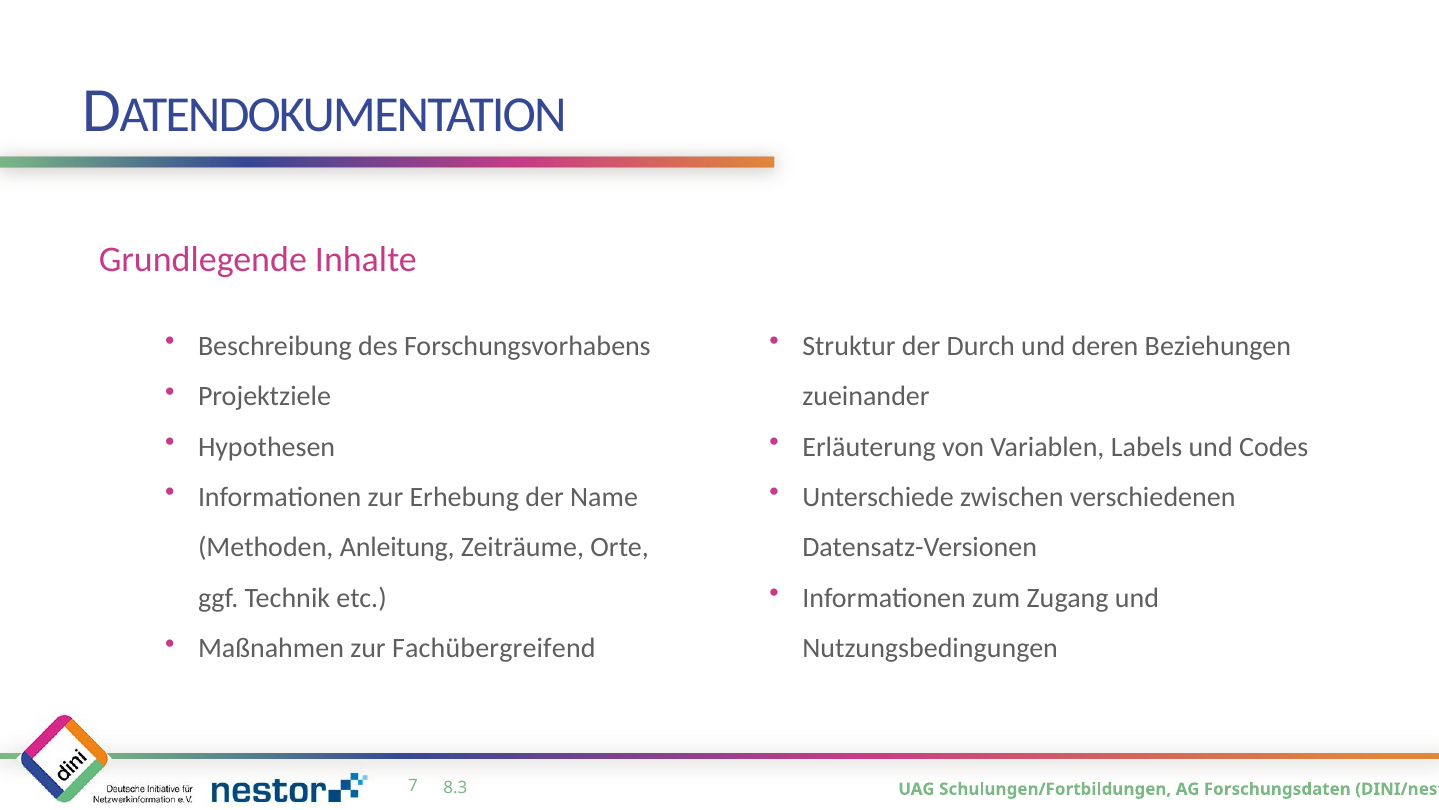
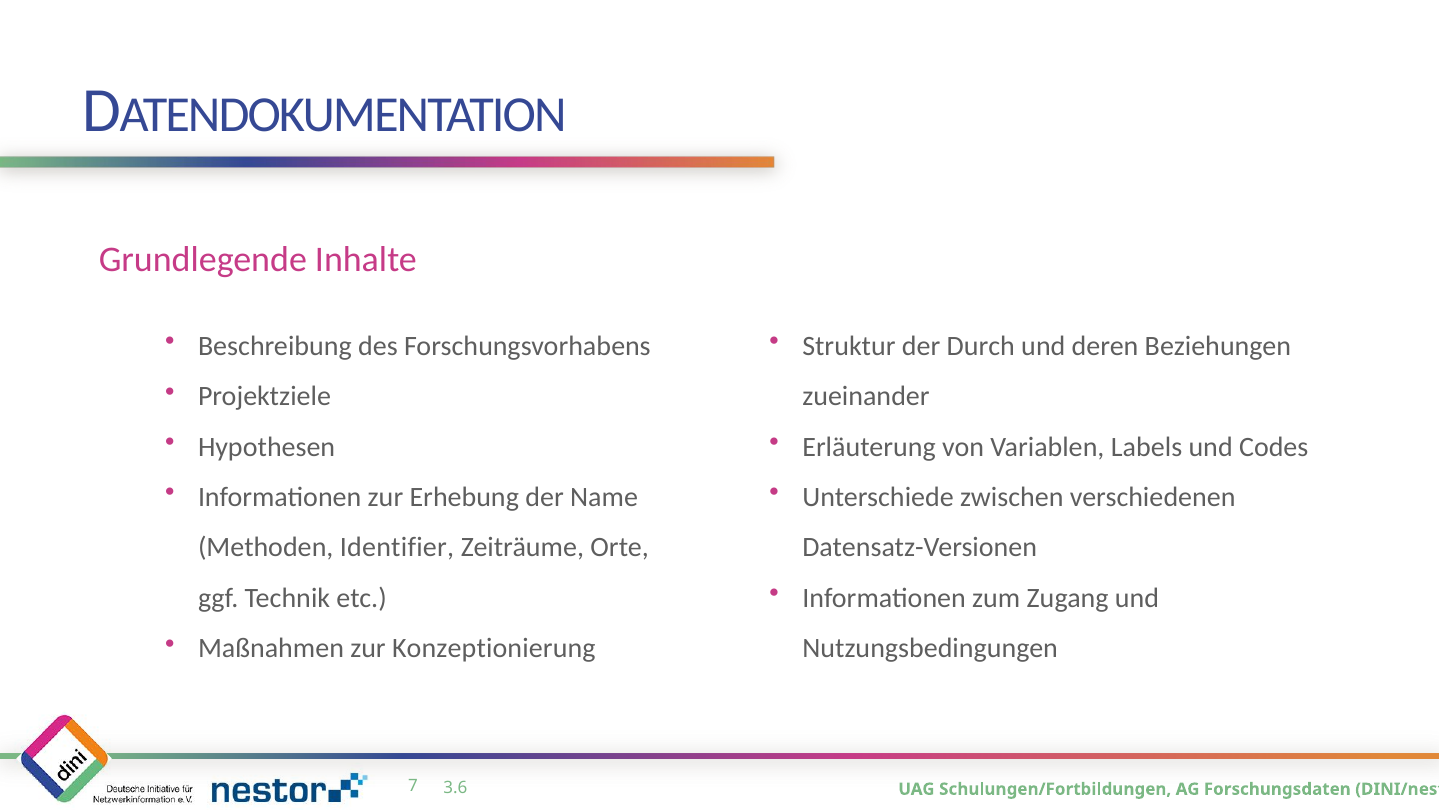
Anleitung: Anleitung -> Identifier (397, 547)
Fachübergreifend: Fachübergreifend -> Konzeptionierung (494, 648)
8.3: 8.3 -> 3.6 (455, 788)
